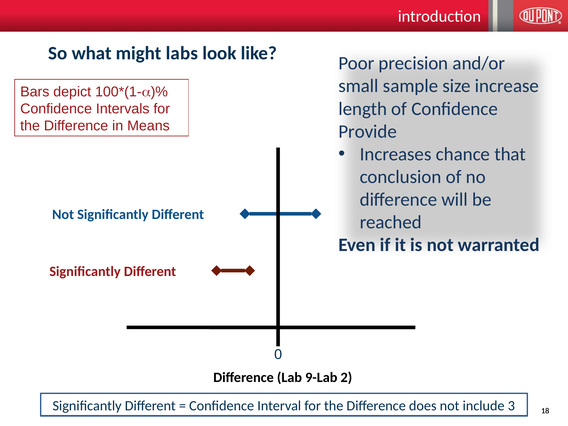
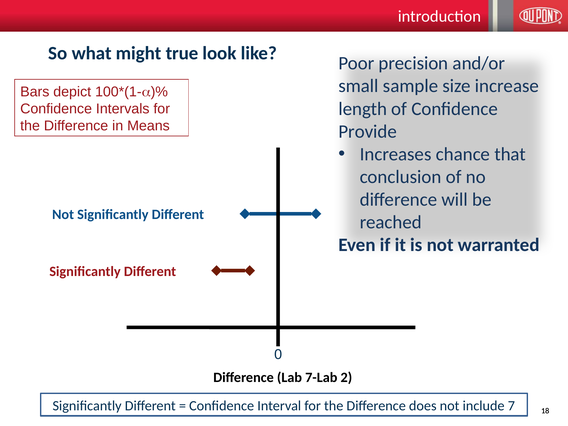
labs: labs -> true (182, 53)
9-Lab: 9-Lab -> 7-Lab (321, 378)
3: 3 -> 7 (511, 406)
